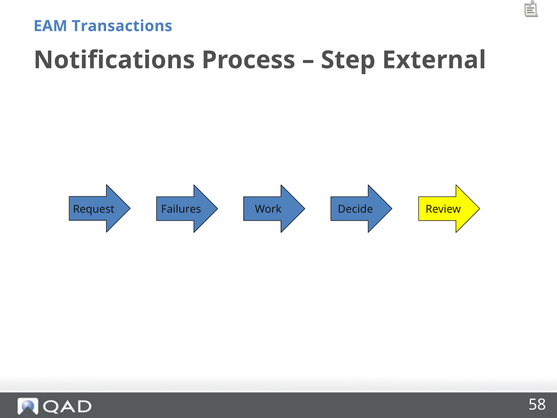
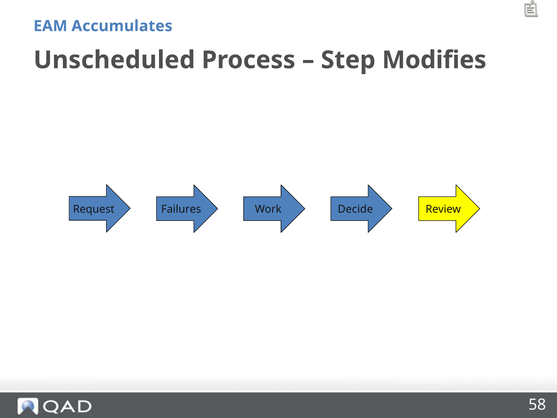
Transactions: Transactions -> Accumulates (122, 26)
Notifications: Notifications -> Unscheduled (114, 60)
External: External -> Modifies (434, 60)
